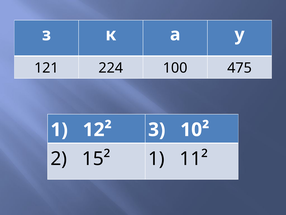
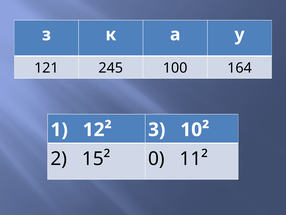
224: 224 -> 245 (111, 68)
475: 475 -> 164 (240, 68)
15² 1: 1 -> 0 (156, 158)
